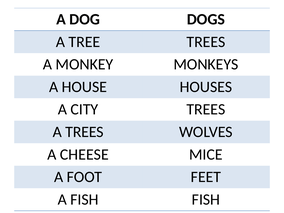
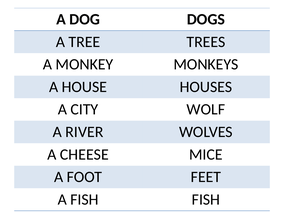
CITY TREES: TREES -> WOLF (206, 109)
A TREES: TREES -> RIVER (84, 132)
